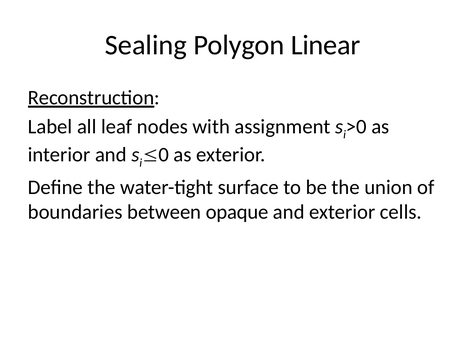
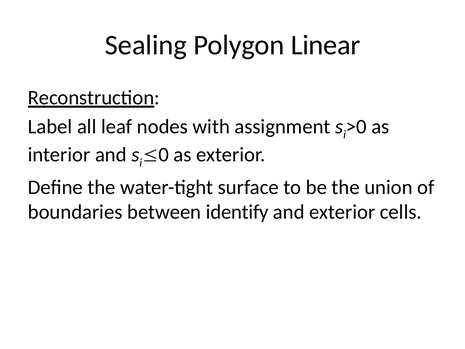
opaque: opaque -> identify (237, 212)
